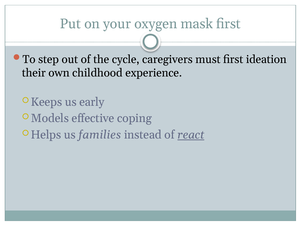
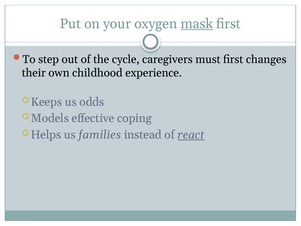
mask underline: none -> present (197, 24)
ideation: ideation -> changes (266, 59)
early: early -> odds (92, 102)
